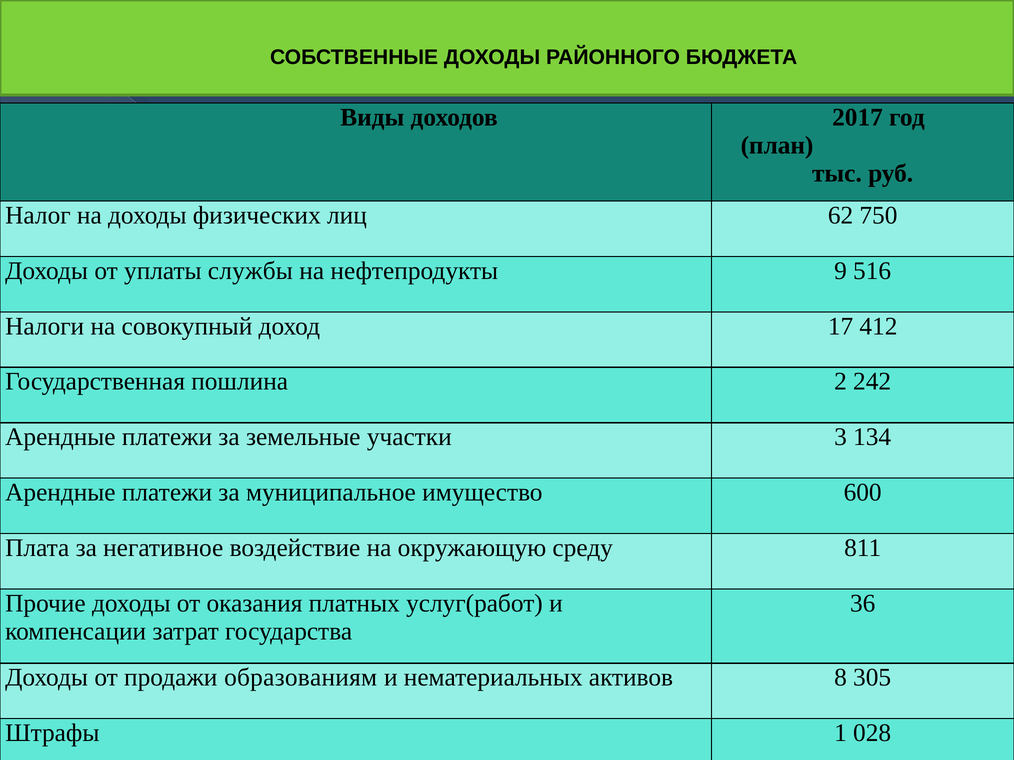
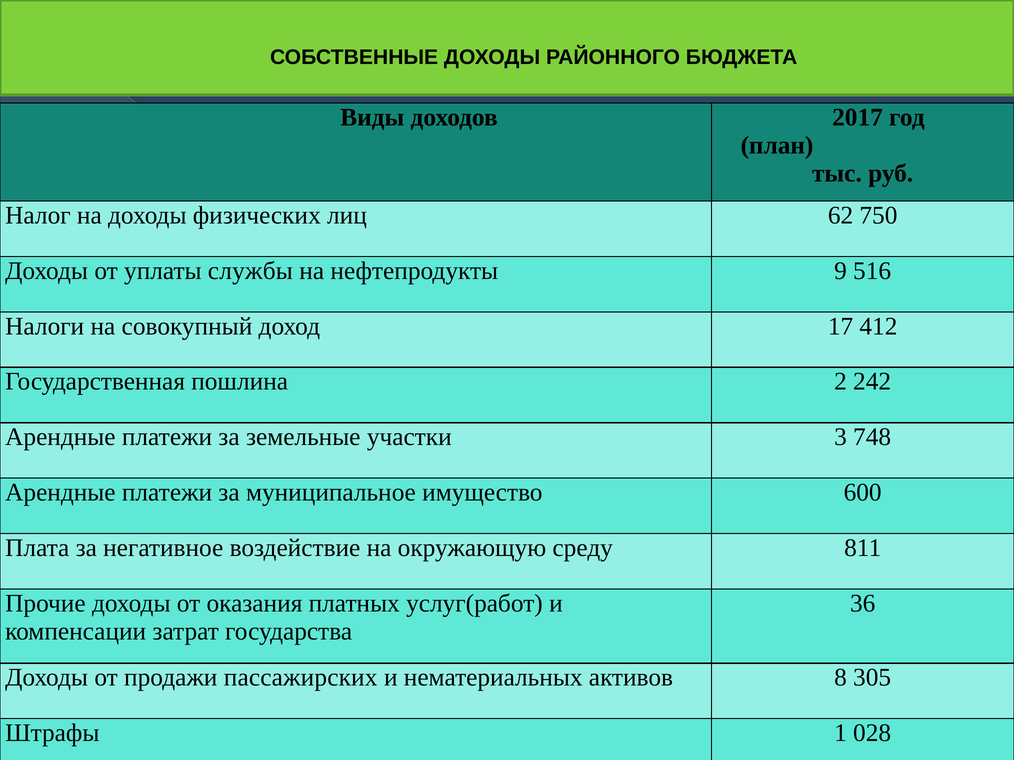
134: 134 -> 748 (872, 437)
образованиям: образованиям -> пассажирских (301, 678)
